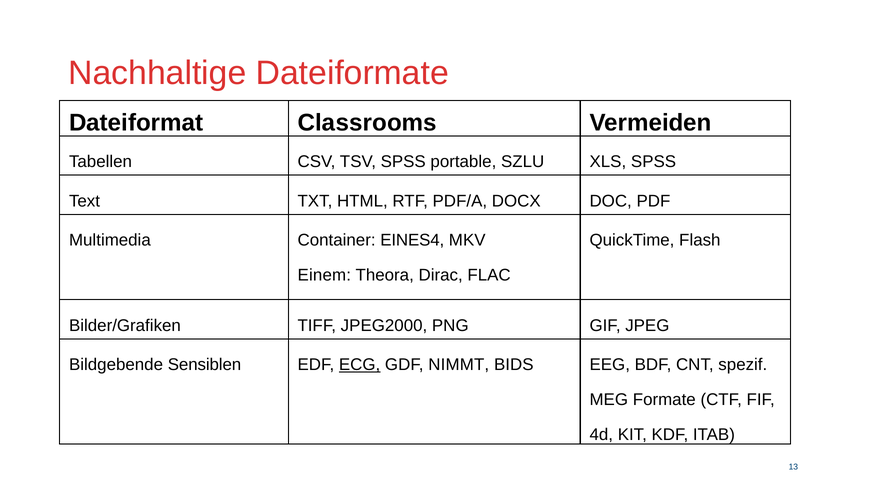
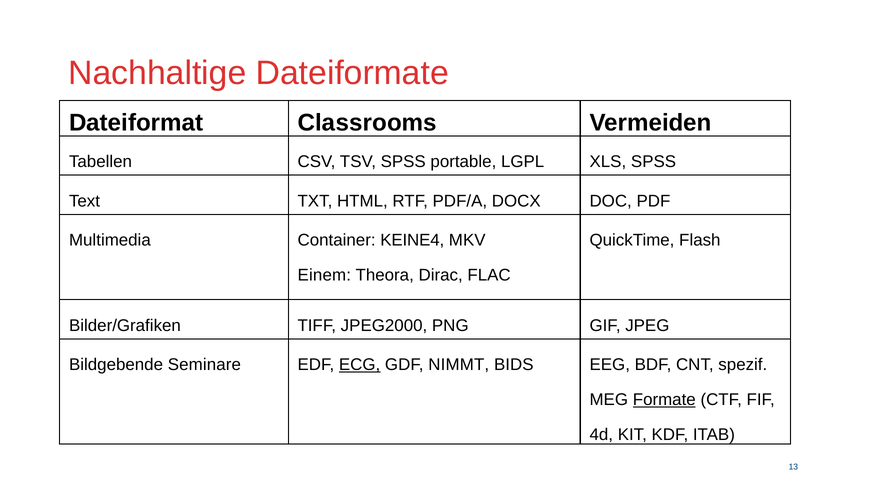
SZLU: SZLU -> LGPL (523, 162)
EINES4: EINES4 -> KEINE4 (412, 240)
Sensiblen: Sensiblen -> Seminare (204, 365)
Formate underline: none -> present (664, 400)
